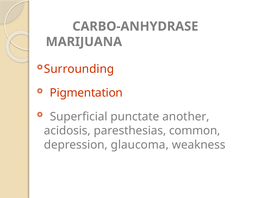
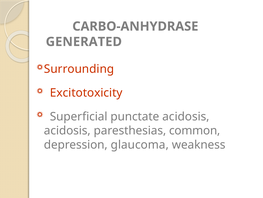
MARIJUANA: MARIJUANA -> GENERATED (84, 42)
Pigmentation: Pigmentation -> Excitotoxicity (86, 92)
punctate another: another -> acidosis (186, 116)
